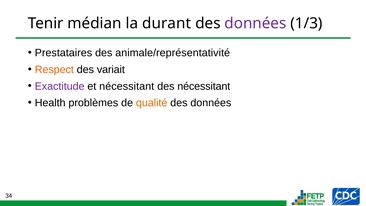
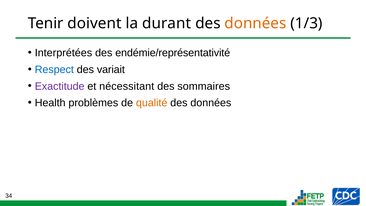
médian: médian -> doivent (95, 23)
données colour: purple -> orange (255, 23)
Prestataires: Prestataires -> Interprétées (63, 53)
animale/représentativité: animale/représentativité -> endémie/représentativité (173, 53)
Respect colour: orange -> blue (54, 70)
des nécessitant: nécessitant -> sommaires (204, 86)
